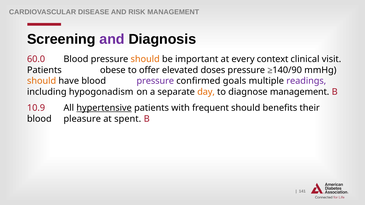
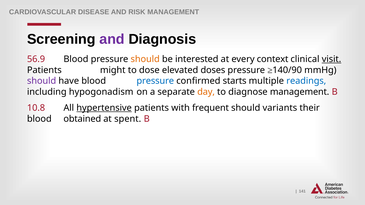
60.0: 60.0 -> 56.9 (36, 59)
important: important -> interested (197, 59)
visit underline: none -> present (332, 59)
obese: obese -> might (113, 70)
offer: offer -> dose (149, 70)
should colour: orange -> purple (42, 81)
pressure colour: purple -> blue (155, 81)
goals: goals -> starts (235, 81)
readings colour: purple -> blue (306, 81)
10.9: 10.9 -> 10.8 (36, 108)
benefits: benefits -> variants (280, 108)
pleasure: pleasure -> obtained (82, 119)
